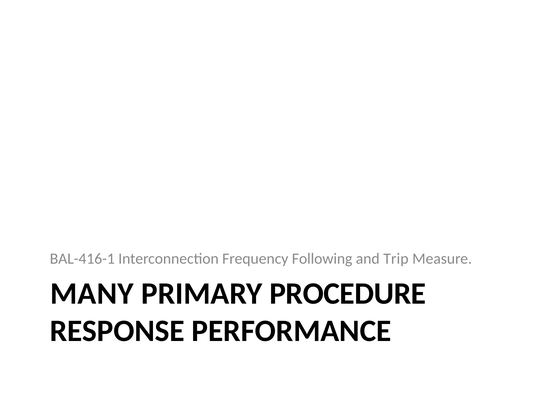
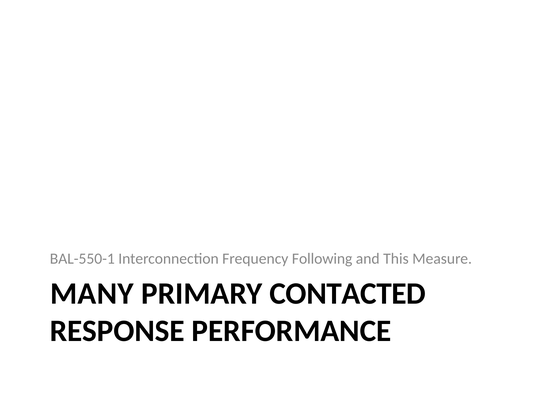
BAL-416-1: BAL-416-1 -> BAL-550-1 (82, 259)
Trip: Trip -> This (396, 259)
PROCEDURE: PROCEDURE -> CONTACTED (348, 294)
